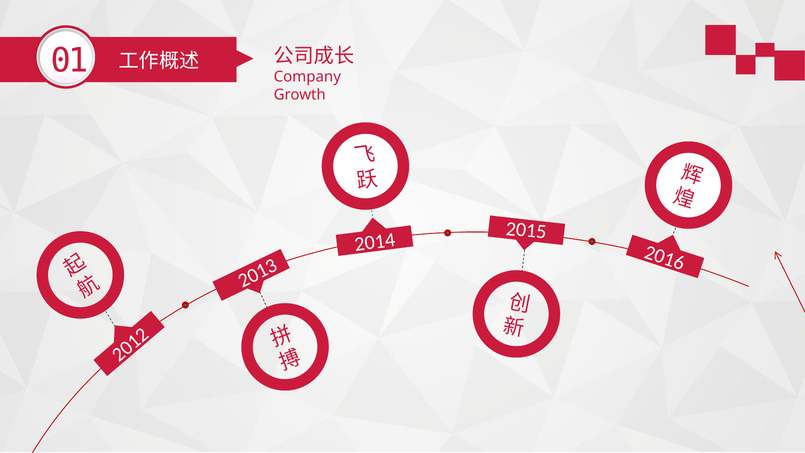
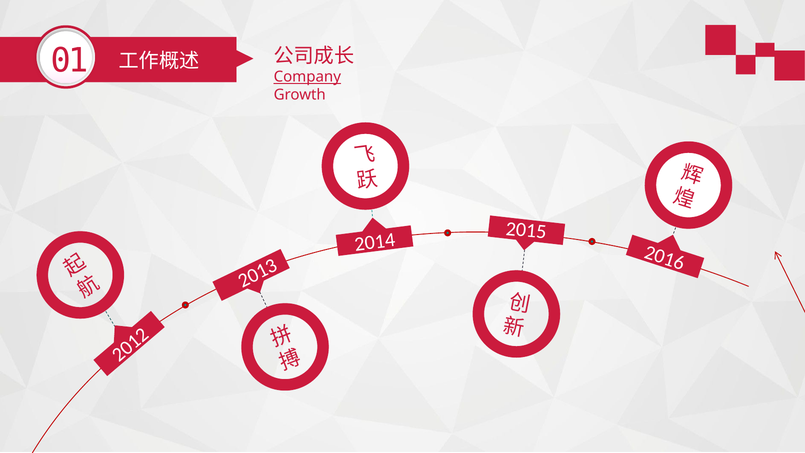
Company underline: none -> present (307, 77)
